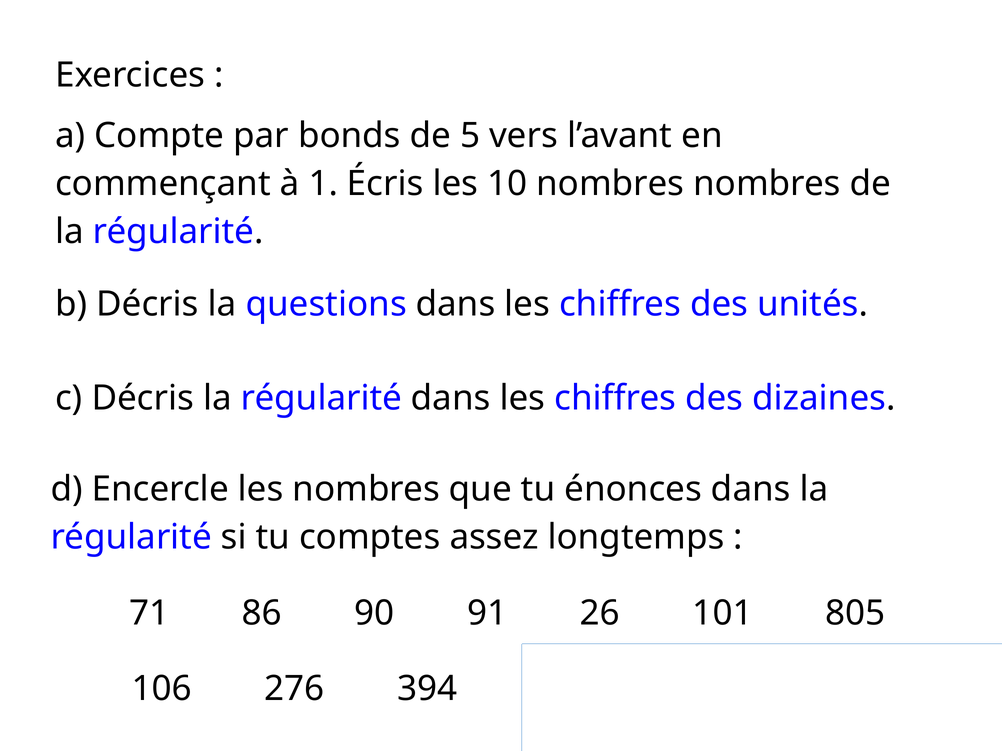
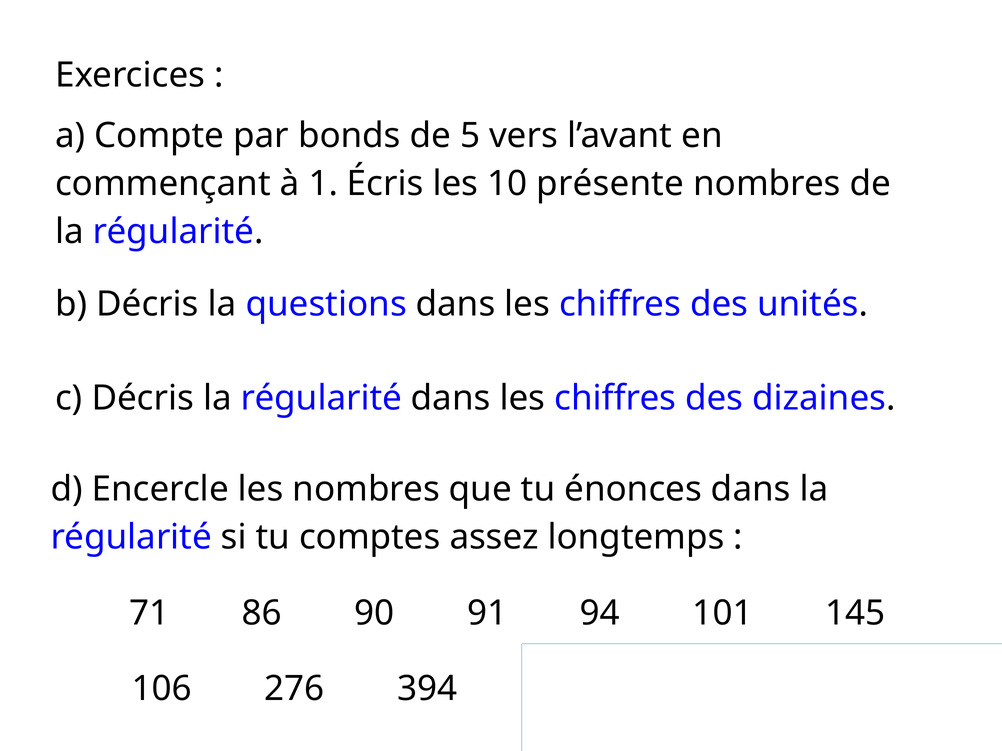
10 nombres: nombres -> présente (610, 184)
26: 26 -> 94 (600, 613)
805: 805 -> 145 (855, 613)
